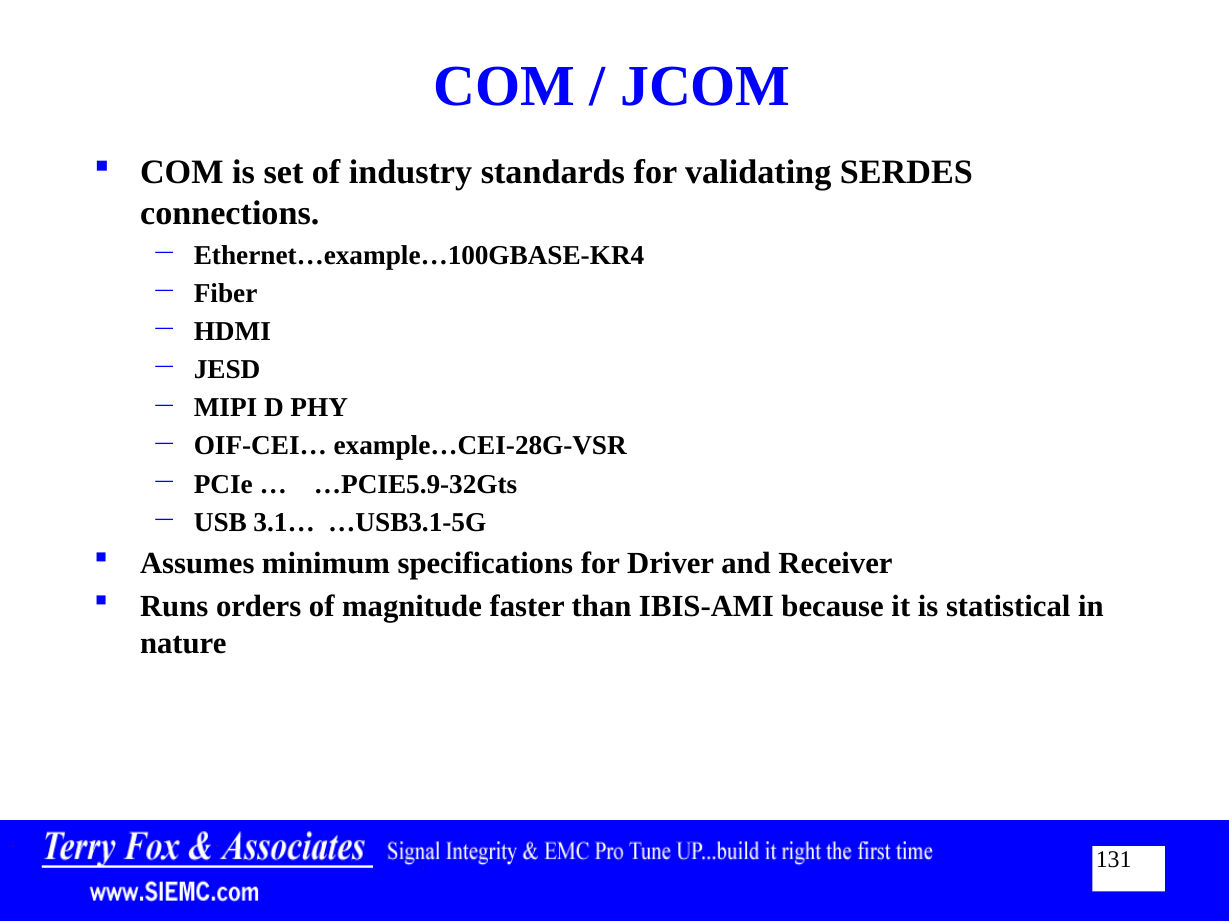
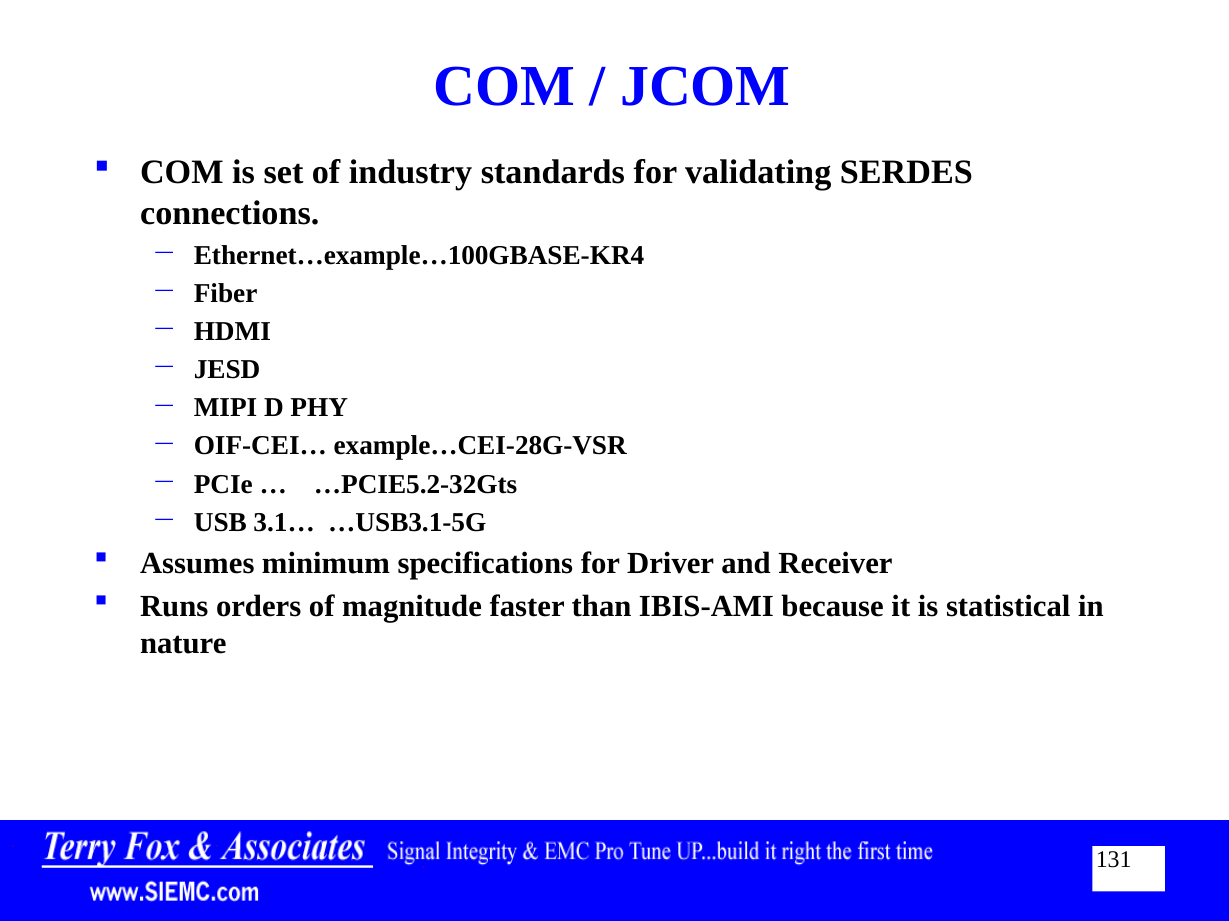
…PCIE5.9-32Gts: …PCIE5.9-32Gts -> …PCIE5.2-32Gts (416, 485)
